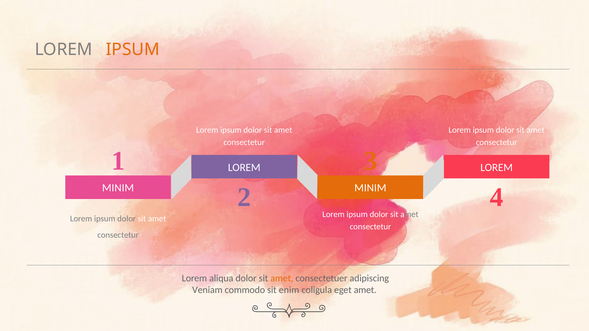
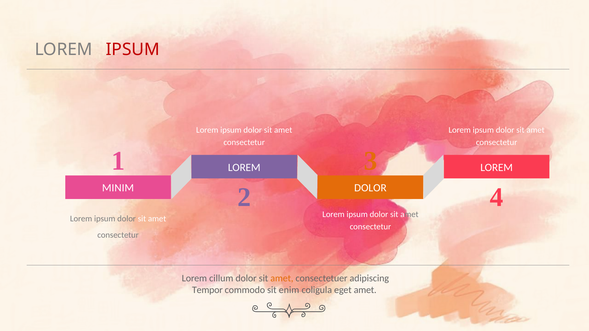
IPSUM colour: orange -> red (133, 49)
MINIM: MINIM -> DOLOR (370, 188)
aliqua: aliqua -> cillum (221, 279)
Veniam: Veniam -> Tempor (207, 290)
